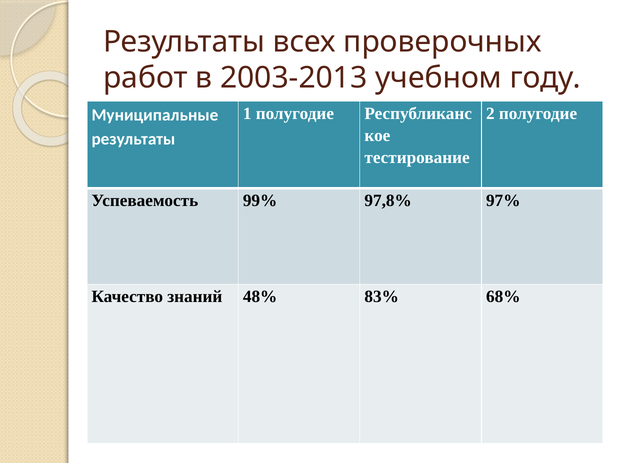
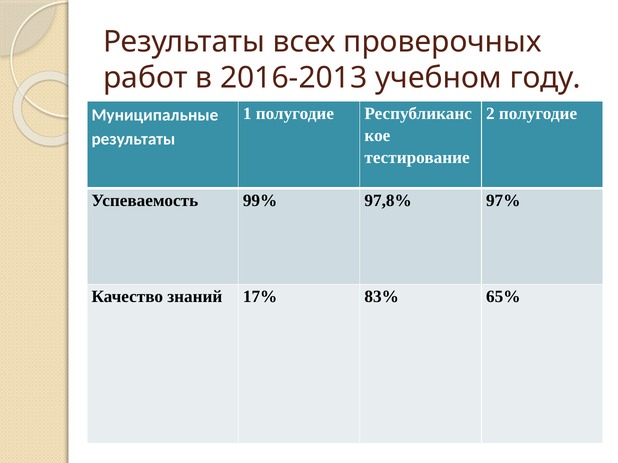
2003-2013: 2003-2013 -> 2016-2013 (294, 78)
48%: 48% -> 17% (260, 297)
68%: 68% -> 65% (503, 297)
